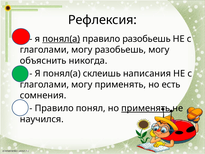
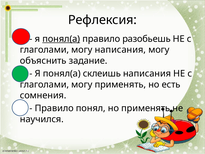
могу разобьешь: разобьешь -> написания (120, 50)
никогда: никогда -> задание (88, 61)
применять underline: present -> none (146, 108)
